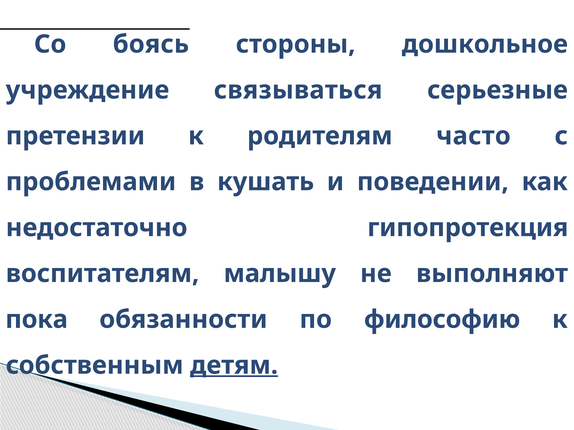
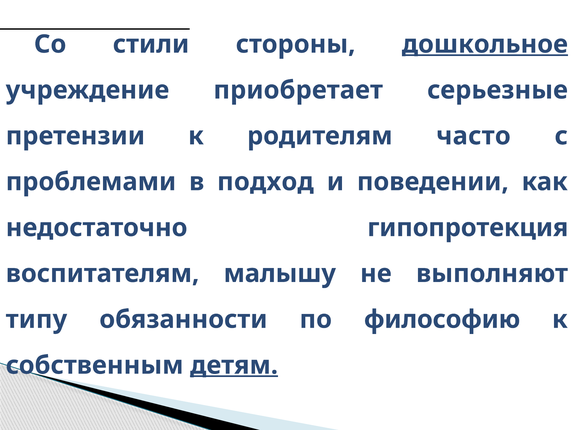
боясь: боясь -> стили (151, 44)
дошкольное underline: none -> present (485, 44)
связываться: связываться -> приобретает (298, 90)
кушать: кушать -> подход (265, 182)
пока: пока -> типу (36, 320)
